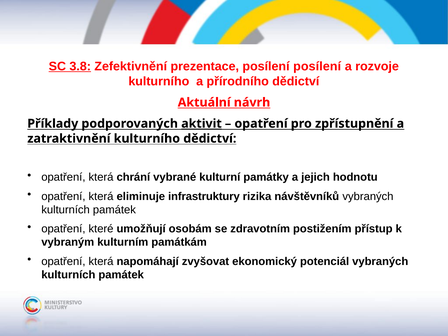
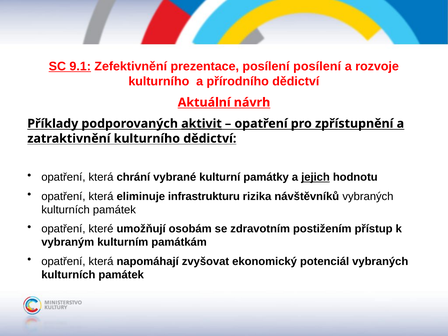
3.8: 3.8 -> 9.1 (80, 66)
jejich underline: none -> present (316, 177)
infrastruktury: infrastruktury -> infrastrukturu (204, 196)
